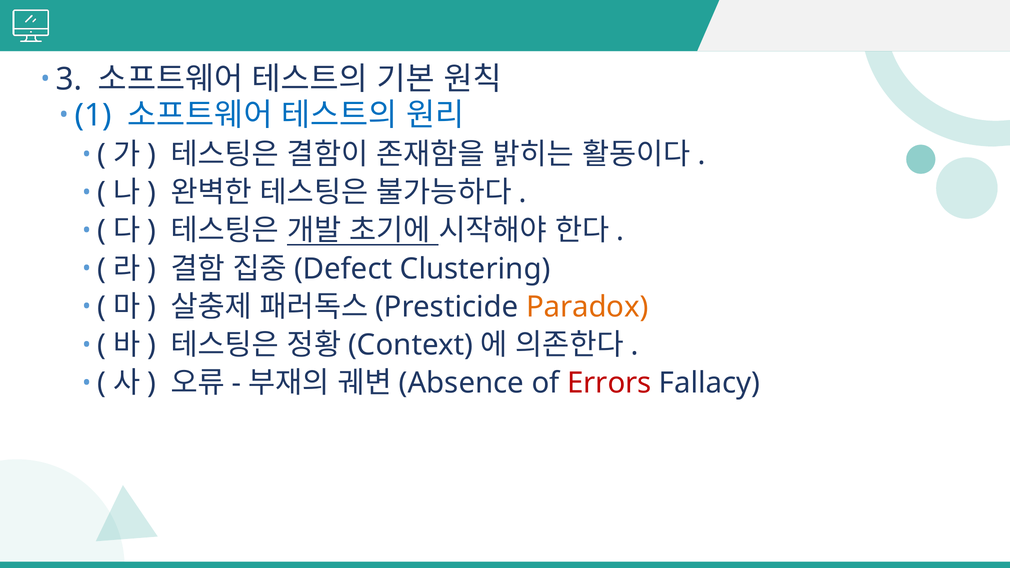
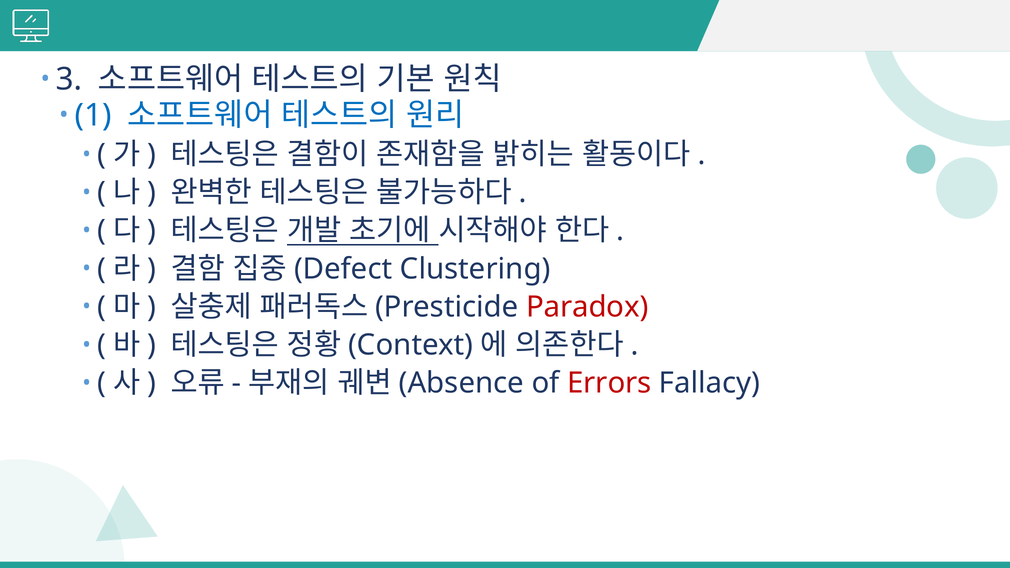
Paradox colour: orange -> red (587, 307)
